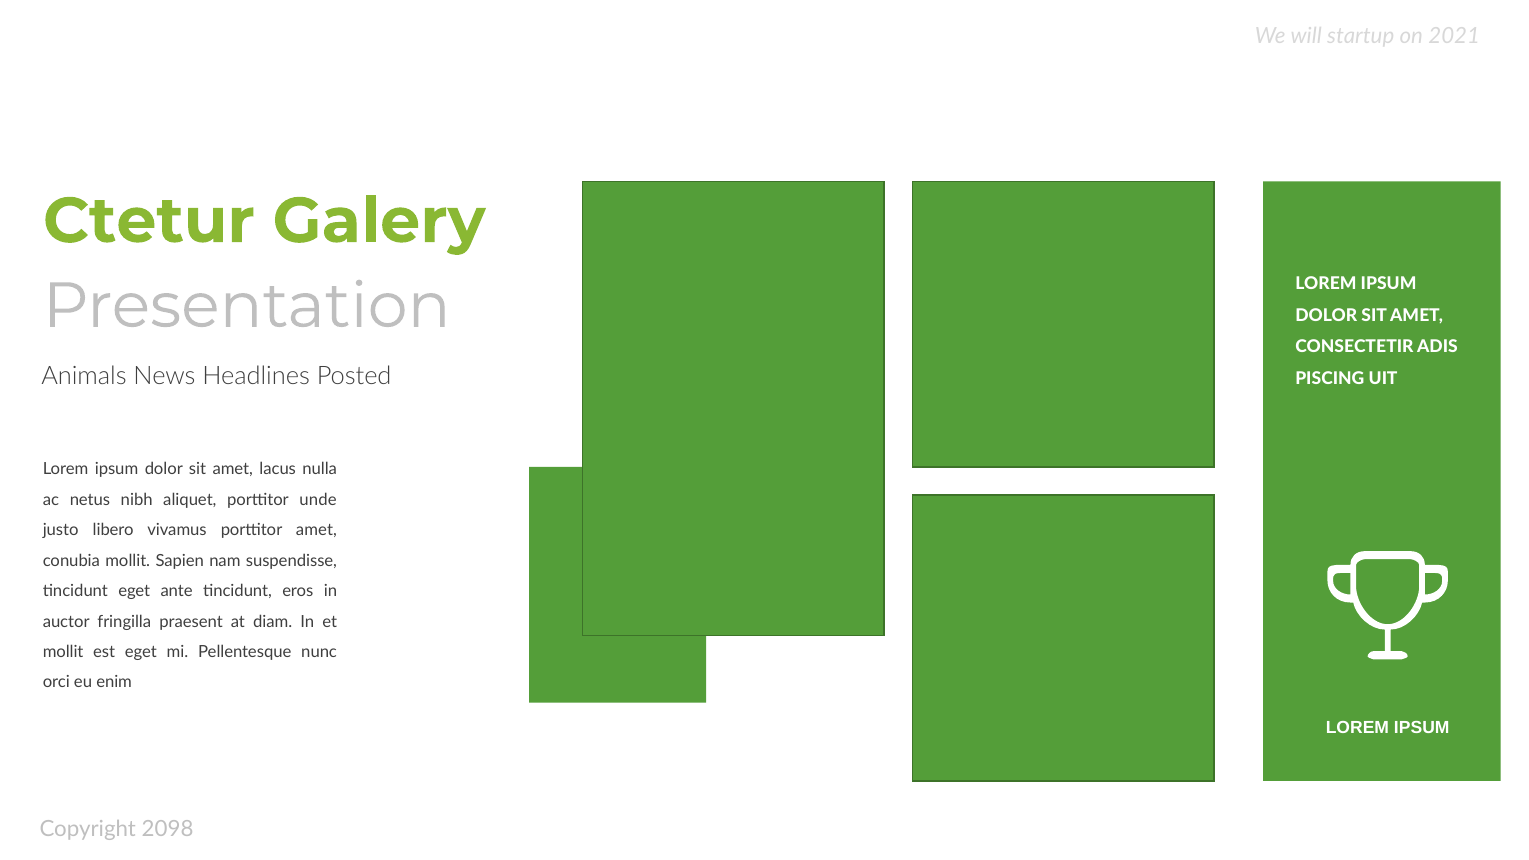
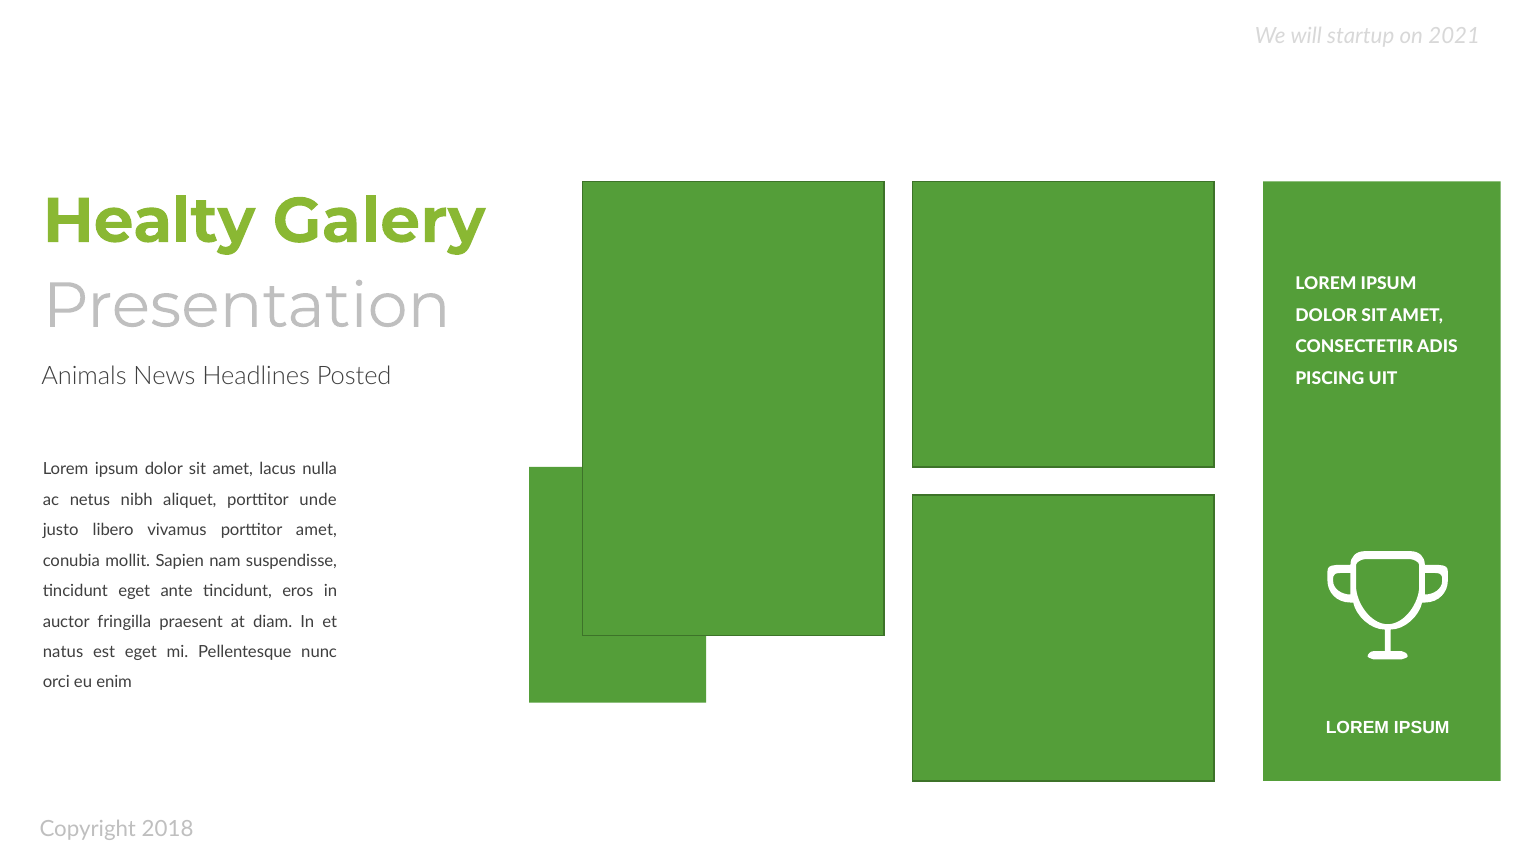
Ctetur: Ctetur -> Healty (149, 221)
mollit: mollit -> natus (63, 652)
2098: 2098 -> 2018 (168, 830)
